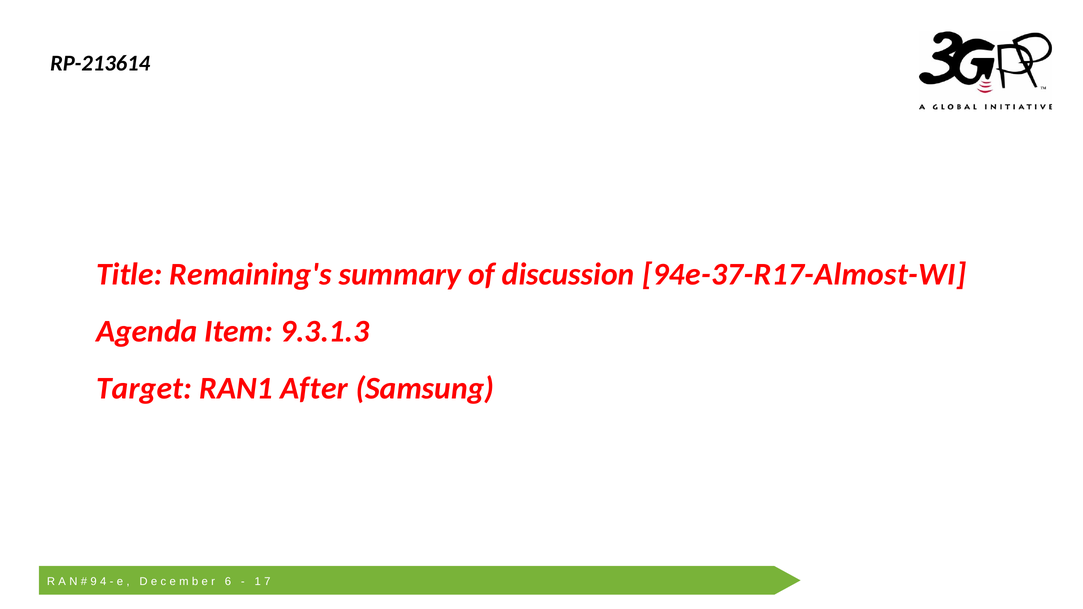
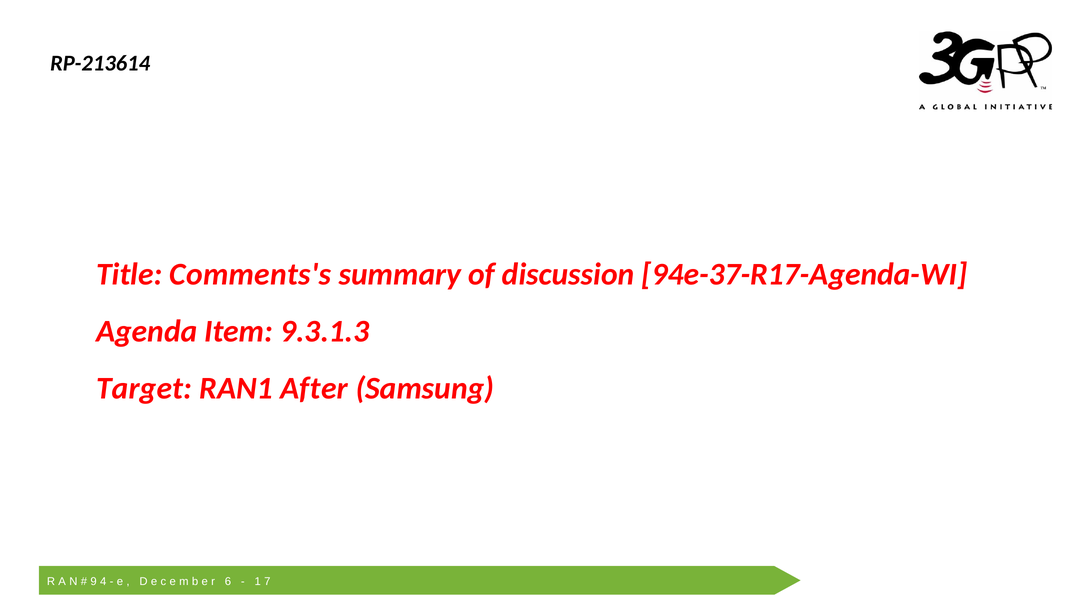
Remaining's: Remaining's -> Comments's (250, 275)
94e-37-R17-Almost-WI: 94e-37-R17-Almost-WI -> 94e-37-R17-Agenda-WI (804, 275)
